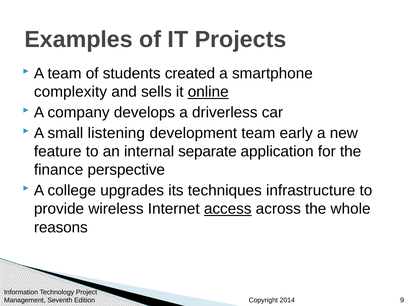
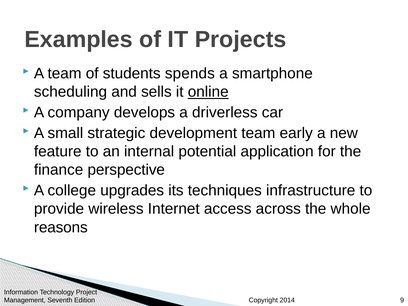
created: created -> spends (190, 73)
complexity: complexity -> scheduling (71, 92)
listening: listening -> strategic (116, 133)
separate: separate -> potential (207, 152)
access underline: present -> none (228, 209)
